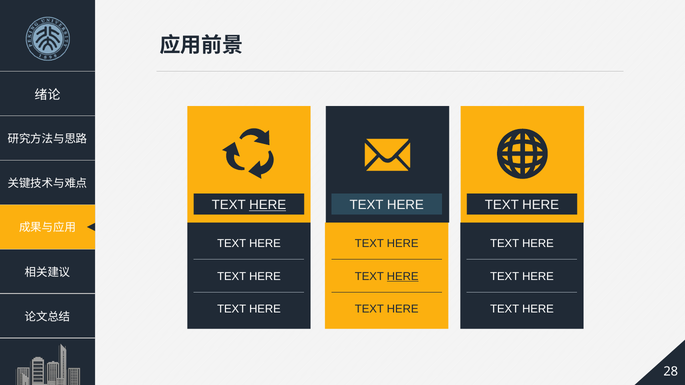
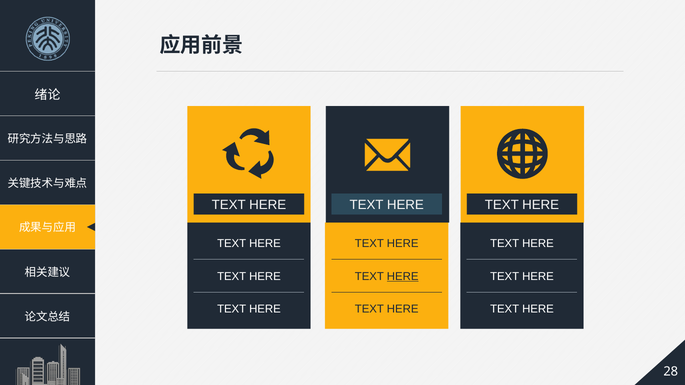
HERE underline: present -> none (268, 205)
